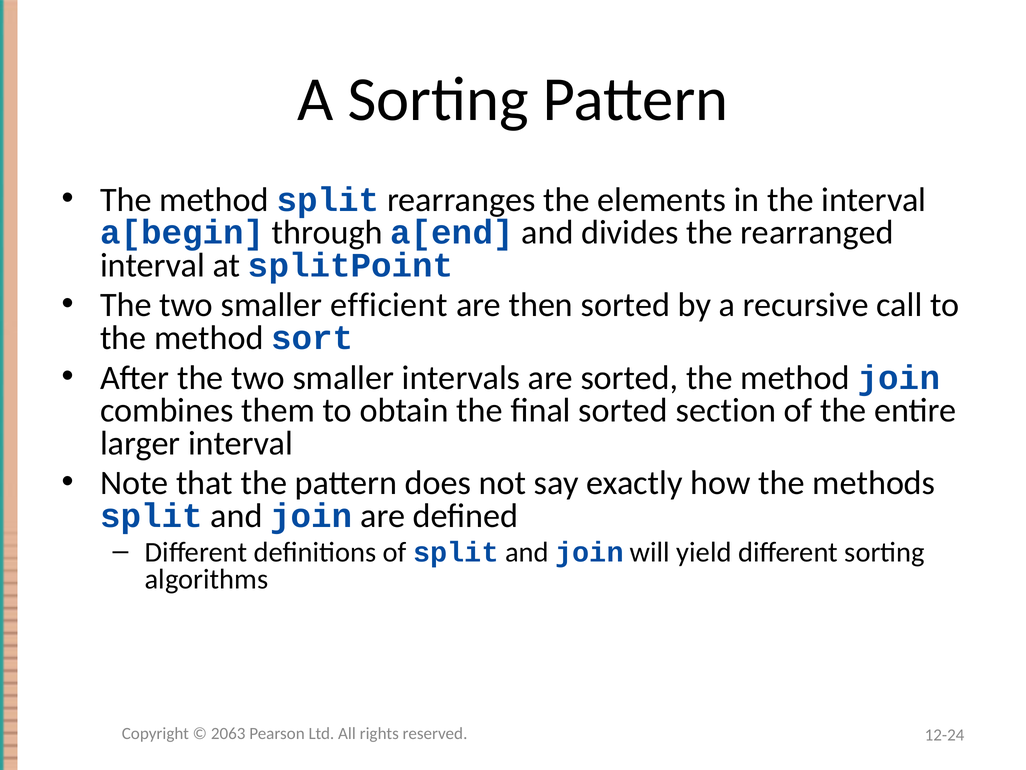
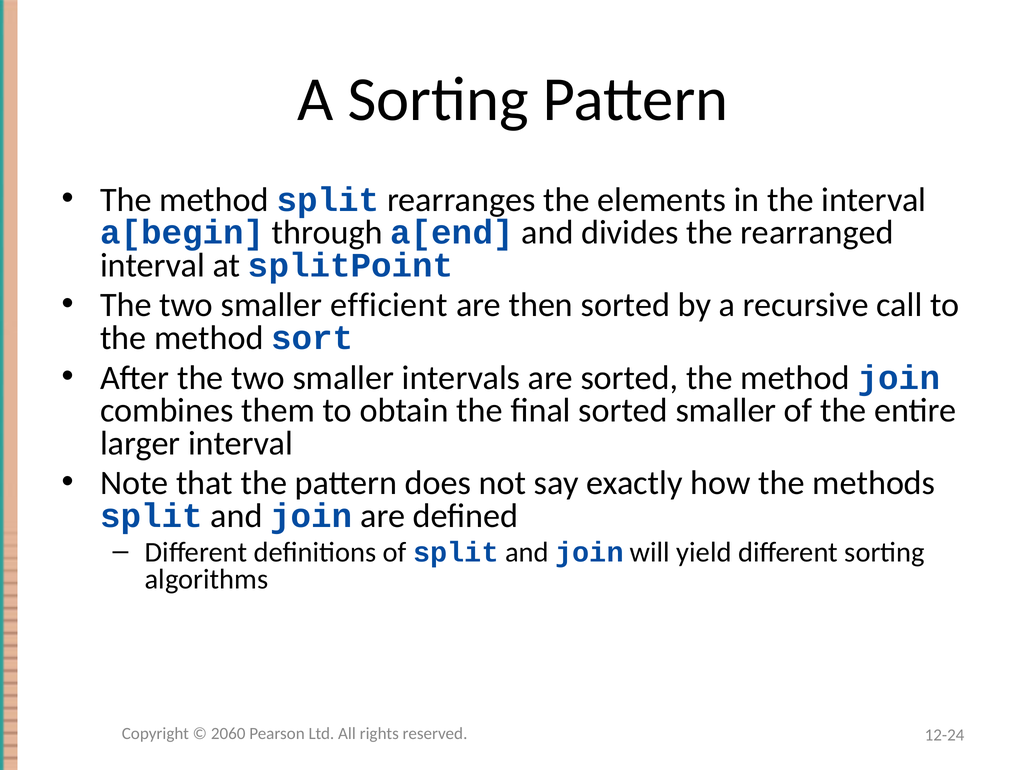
sorted section: section -> smaller (726, 410)
2063: 2063 -> 2060 (228, 733)
